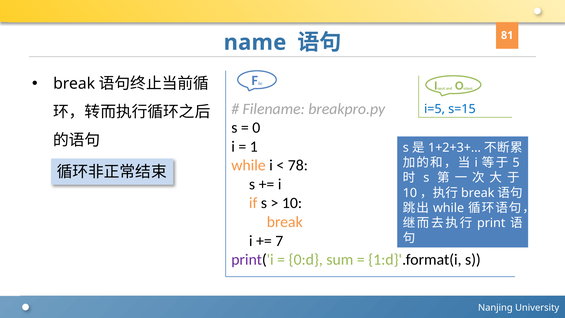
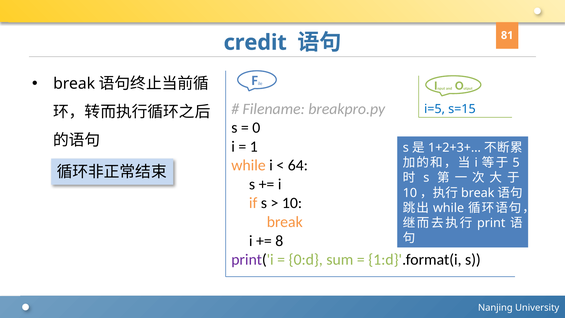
name: name -> credit (255, 43)
78: 78 -> 64 (298, 165)
7: 7 -> 8 (279, 241)
